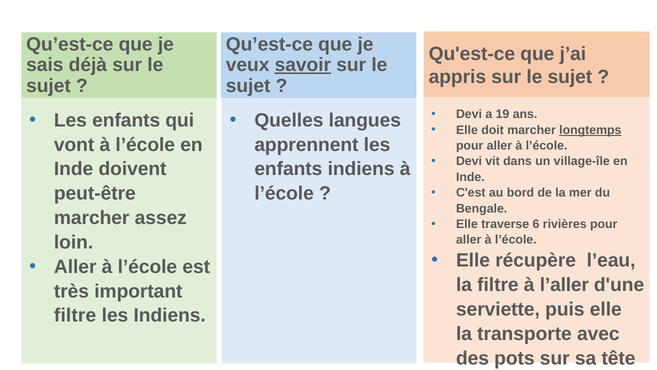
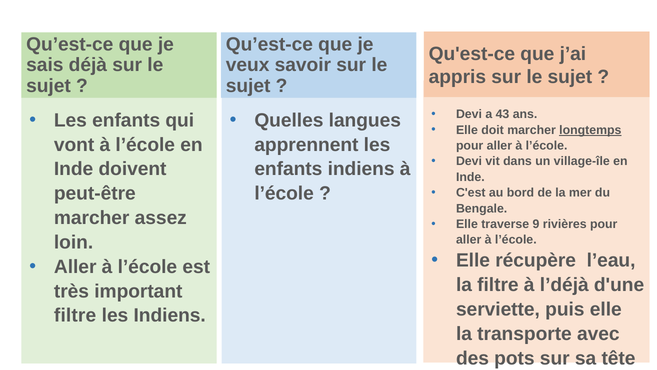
savoir underline: present -> none (303, 65)
19: 19 -> 43 (502, 114)
6: 6 -> 9 (536, 224)
l’aller: l’aller -> l’déjà (564, 285)
